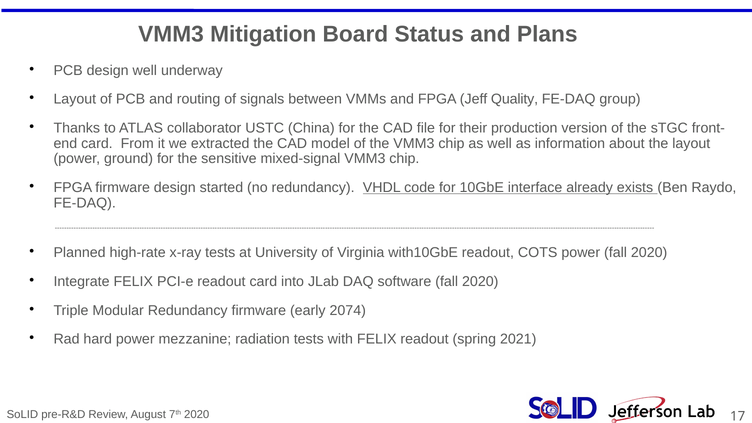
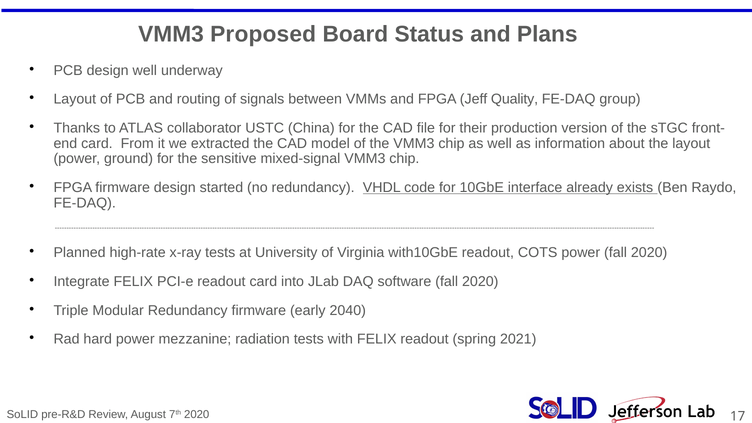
Mitigation: Mitigation -> Proposed (263, 34)
2074: 2074 -> 2040 (348, 310)
